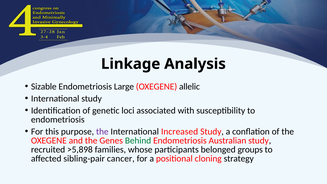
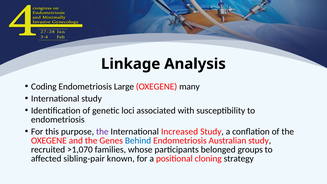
Sizable: Sizable -> Coding (44, 87)
allelic: allelic -> many (189, 87)
Behind colour: green -> blue (138, 141)
>5,898: >5,898 -> >1,070 (80, 149)
cancer: cancer -> known (121, 158)
